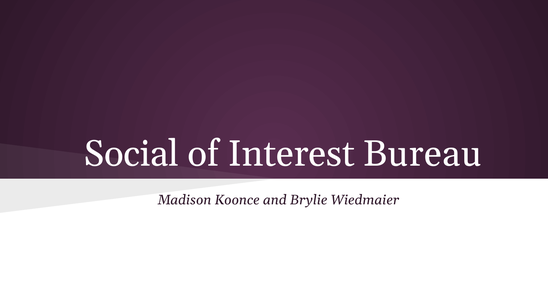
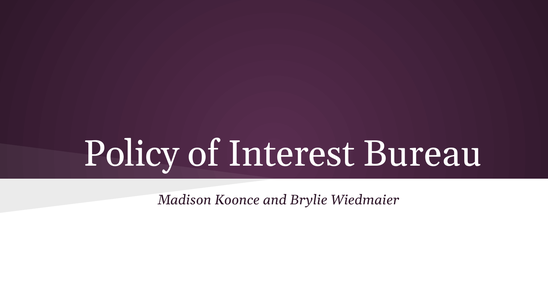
Social: Social -> Policy (131, 154)
